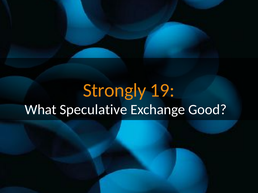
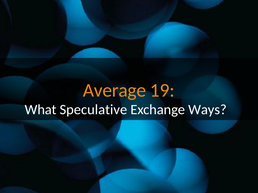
Strongly: Strongly -> Average (114, 91)
Good: Good -> Ways (207, 110)
